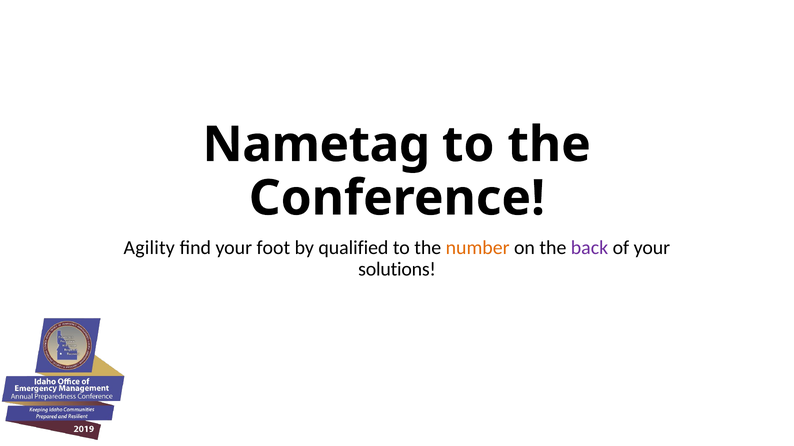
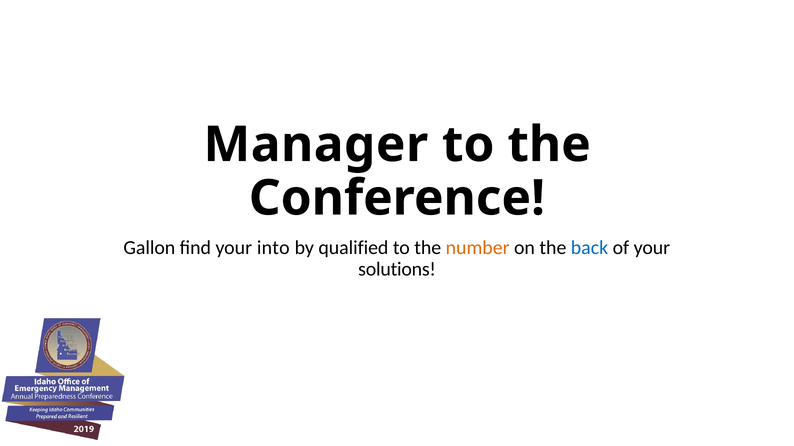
Nametag: Nametag -> Manager (316, 145)
Agility: Agility -> Gallon (149, 248)
foot: foot -> into (273, 248)
back colour: purple -> blue (589, 248)
